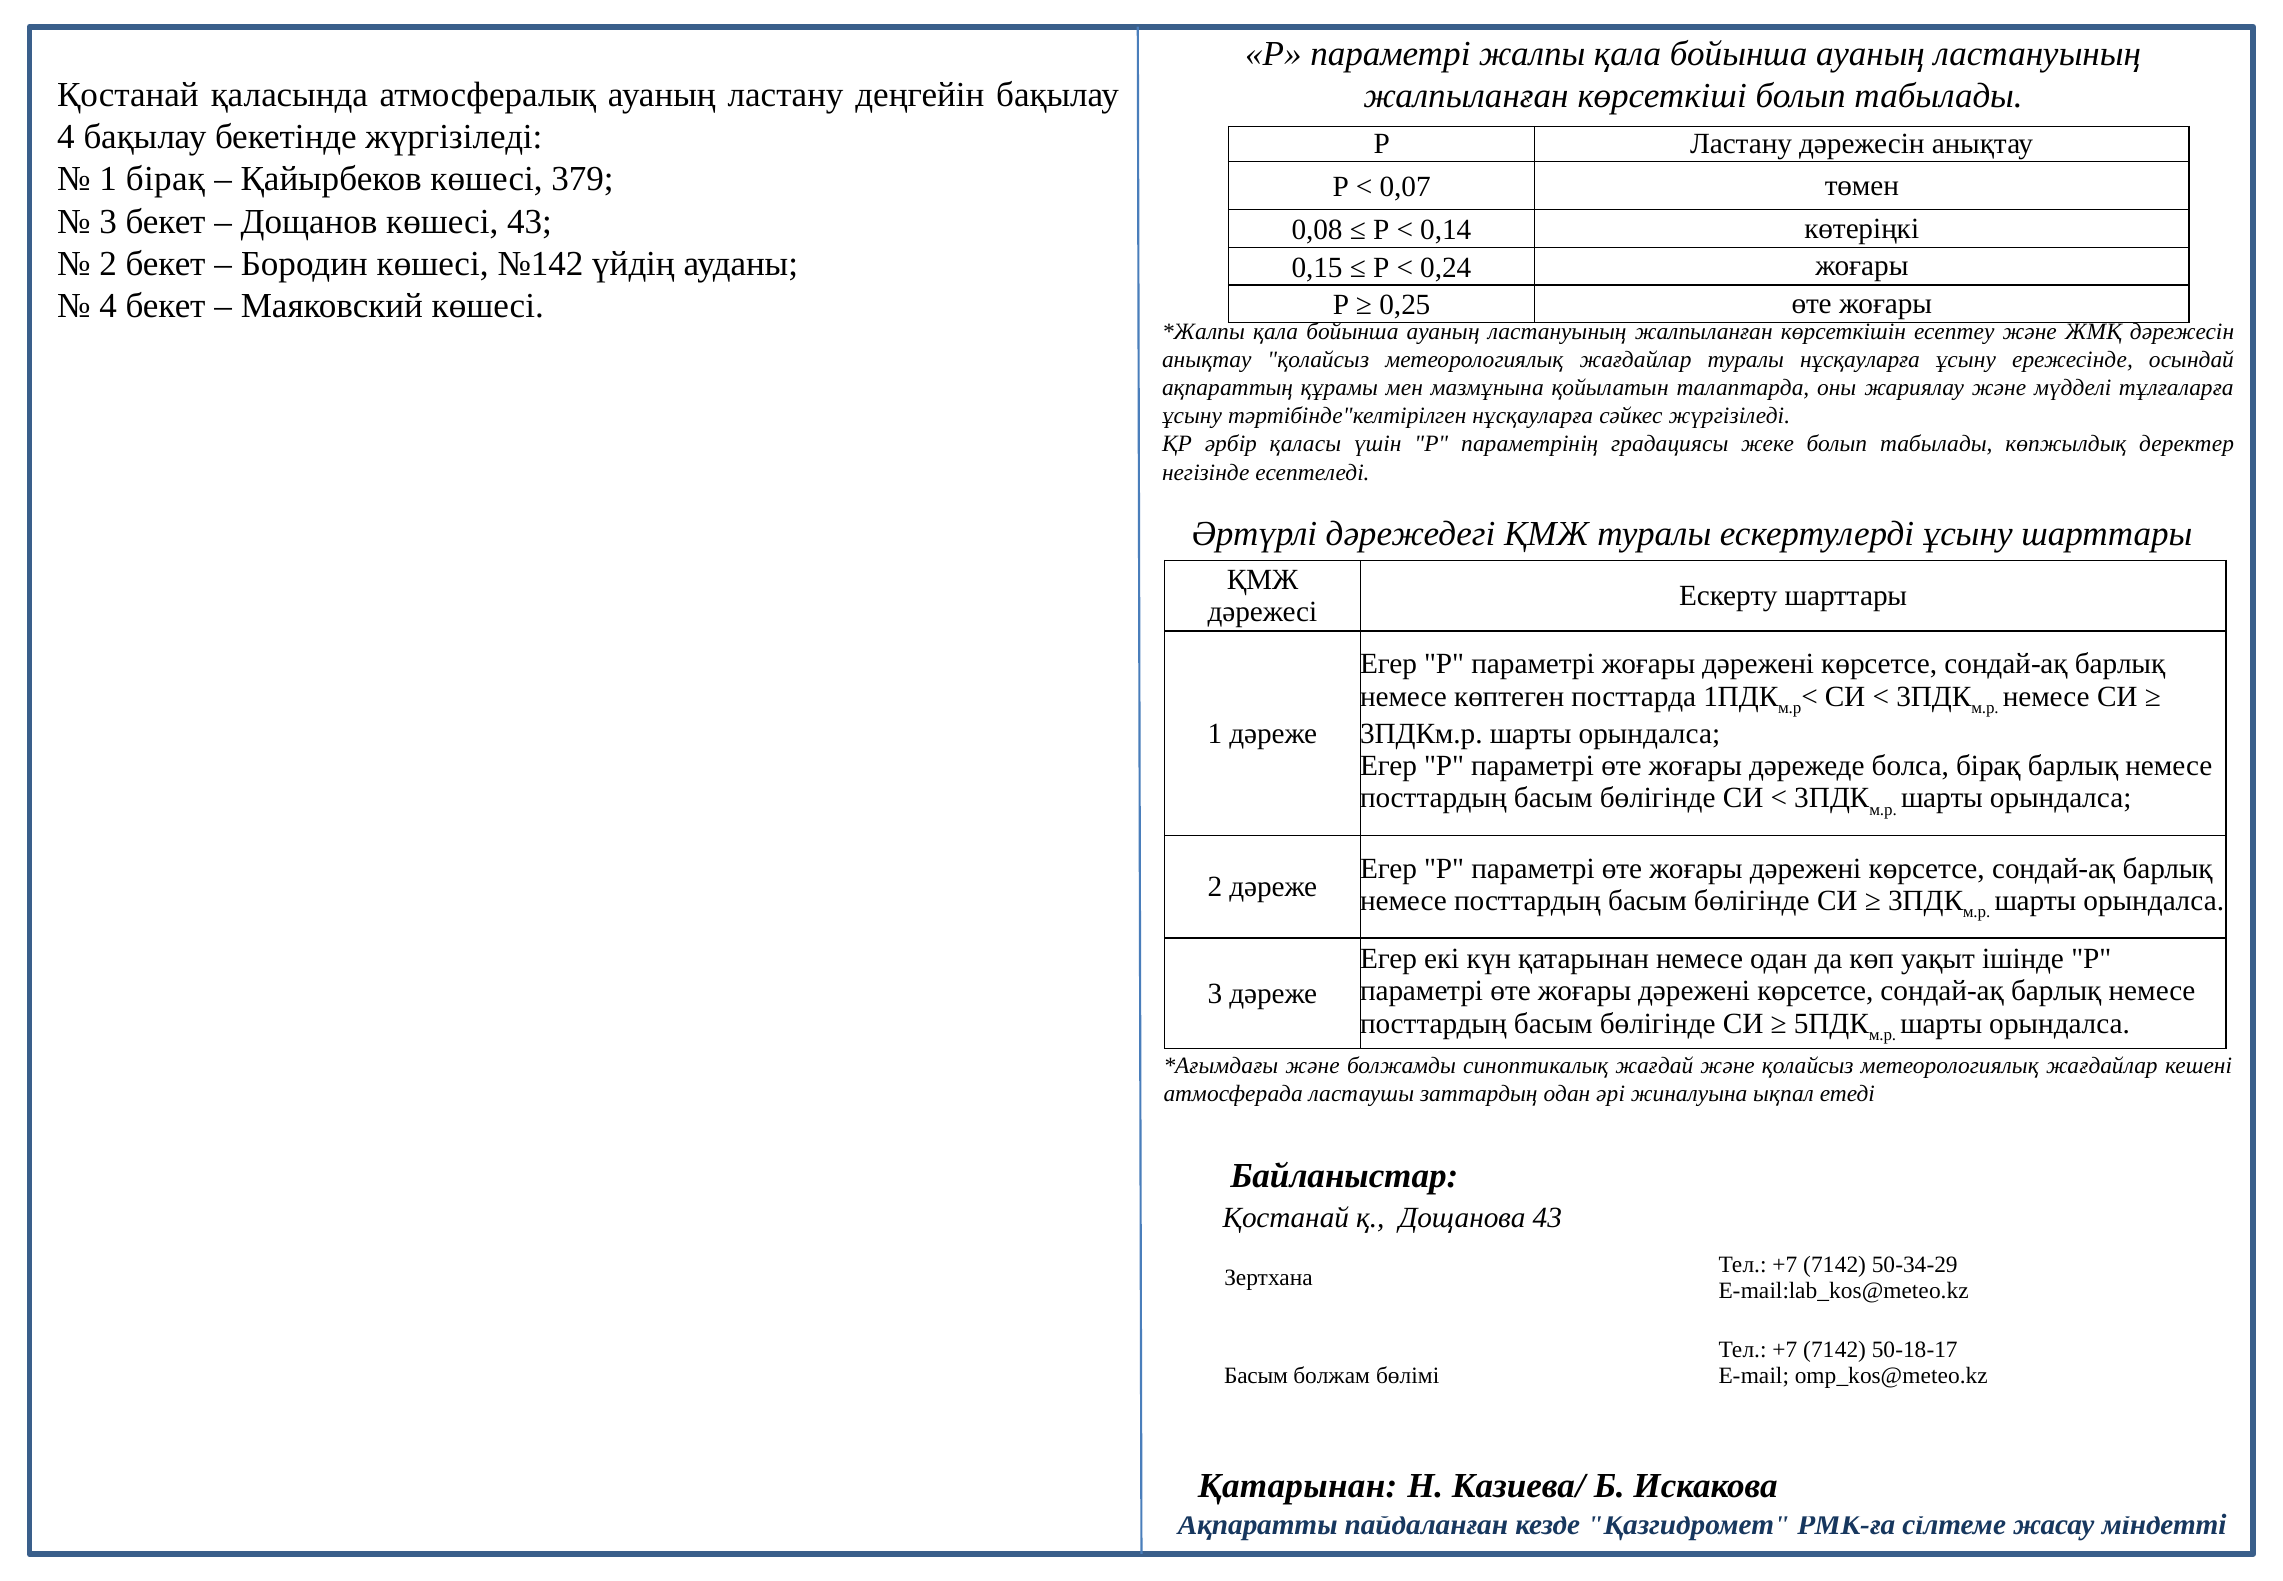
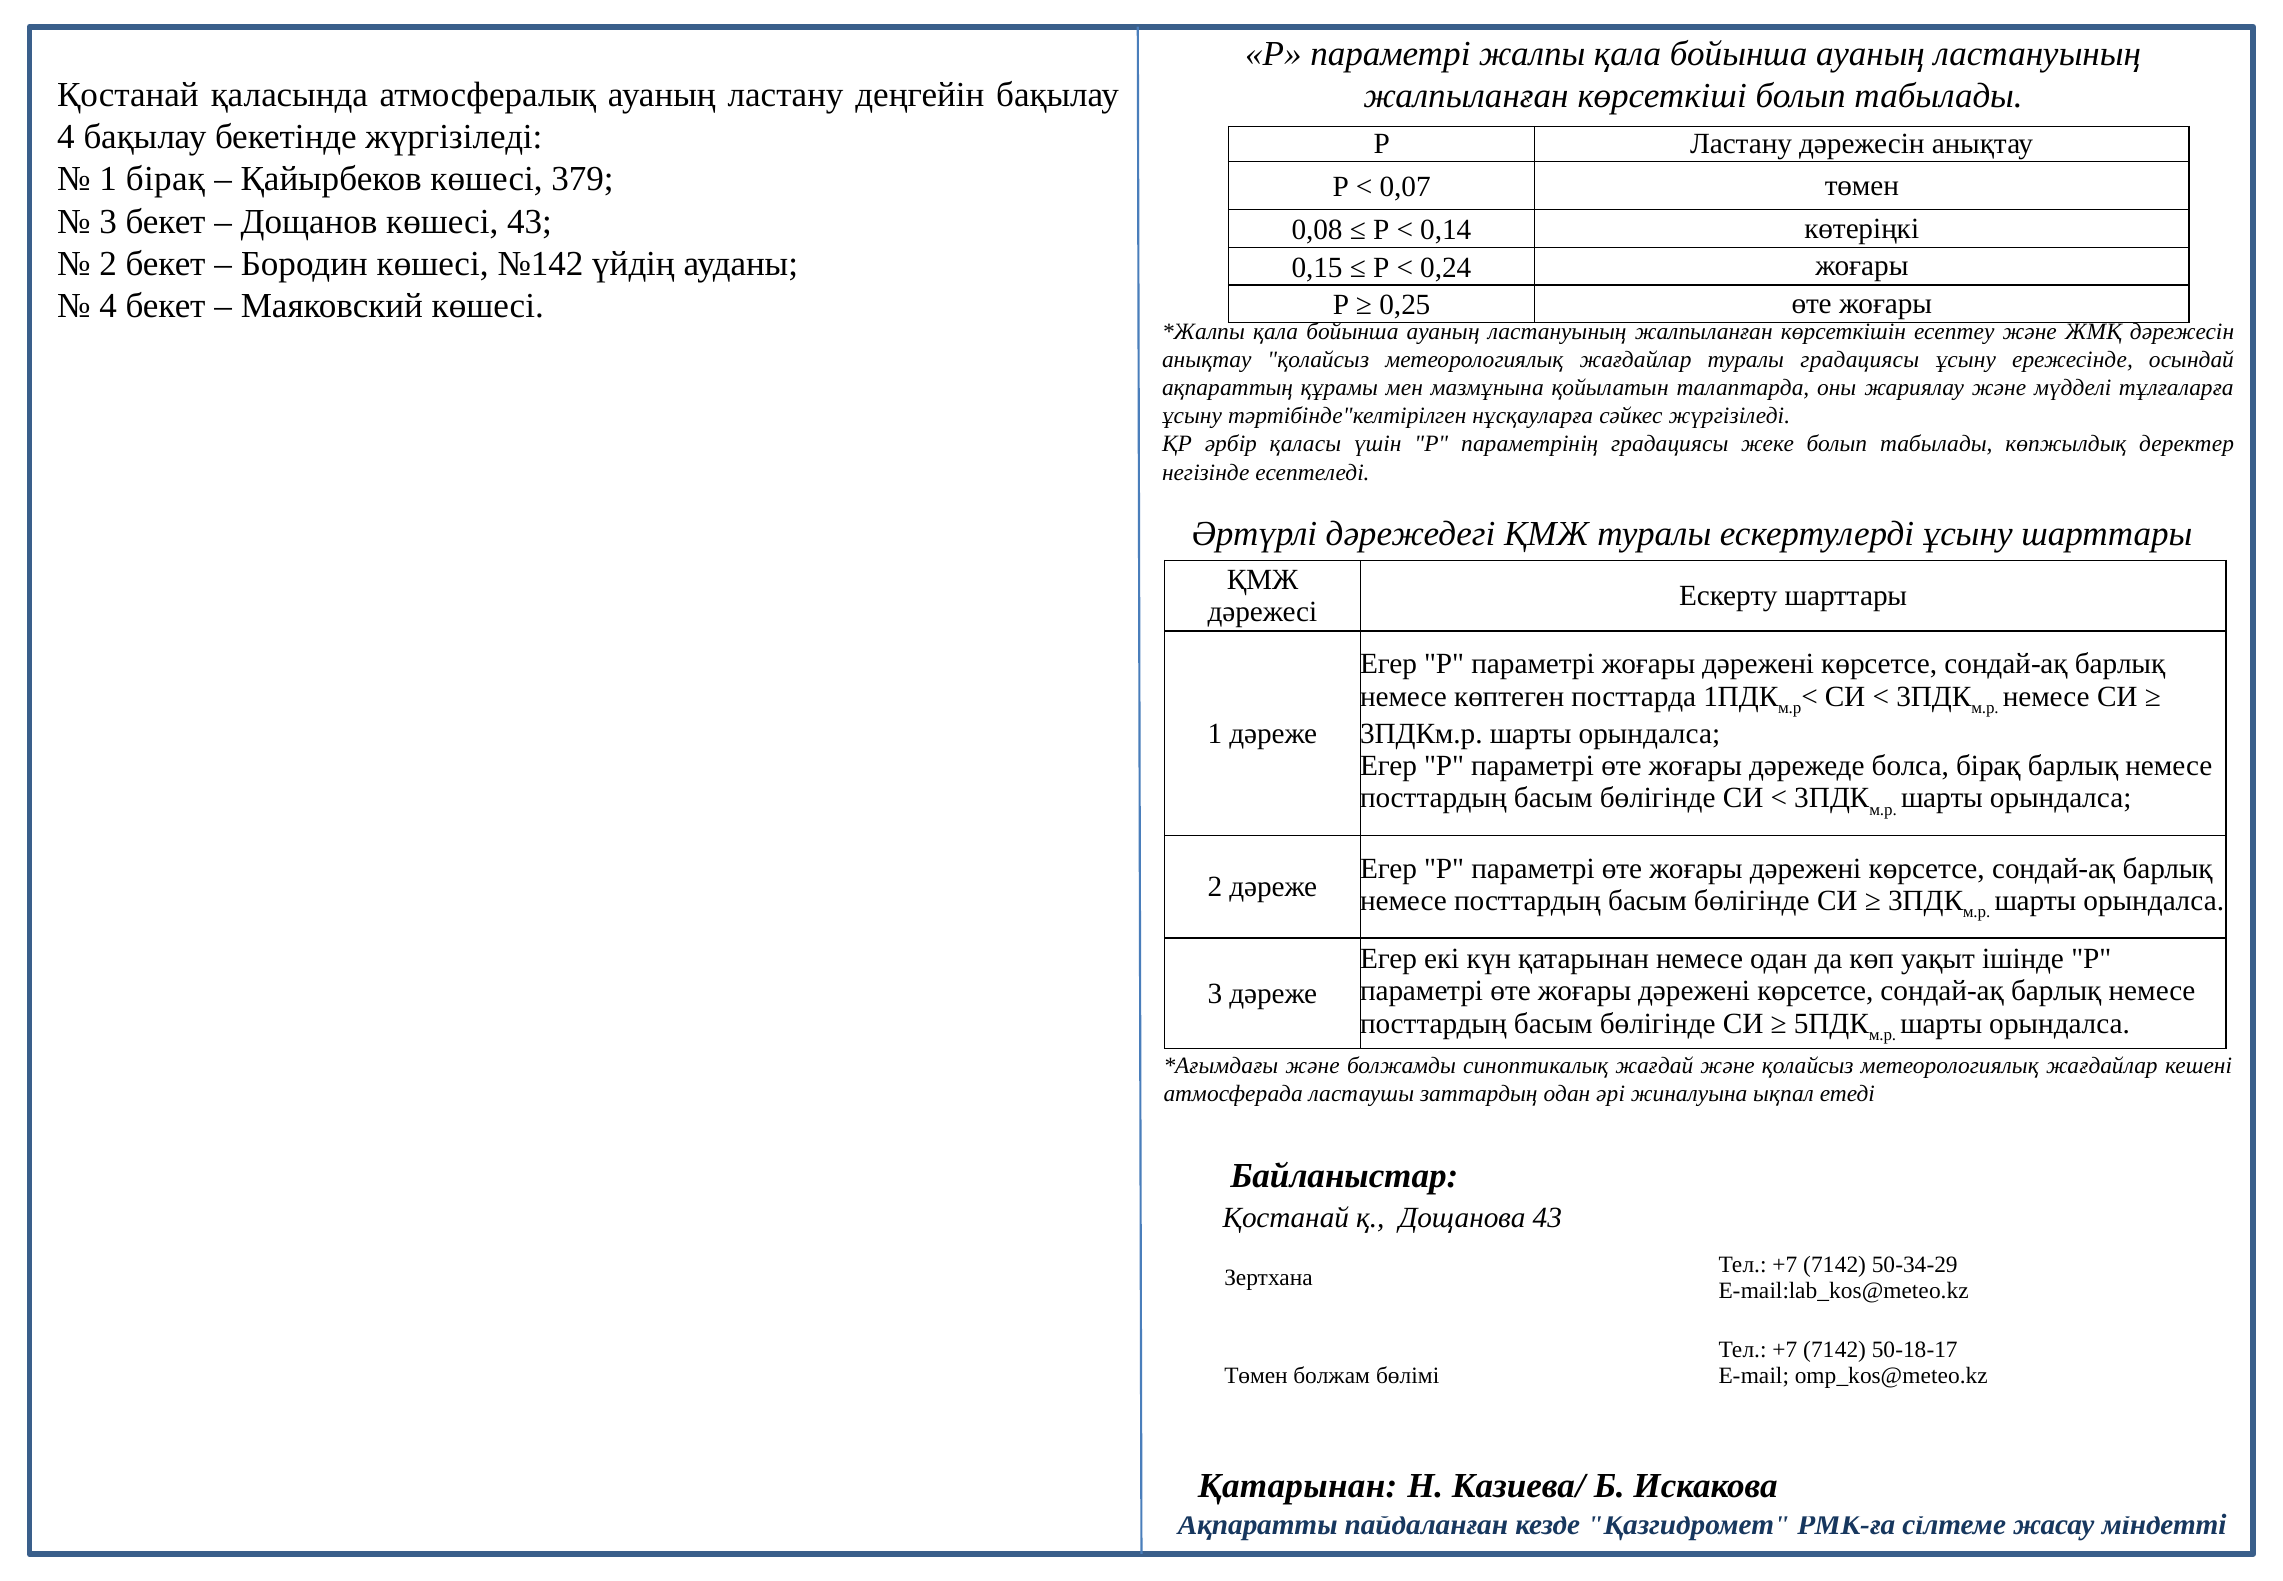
туралы нұсқауларға: нұсқауларға -> градациясы (1860, 360)
Басым: Басым -> Төмен (1256, 1376)
